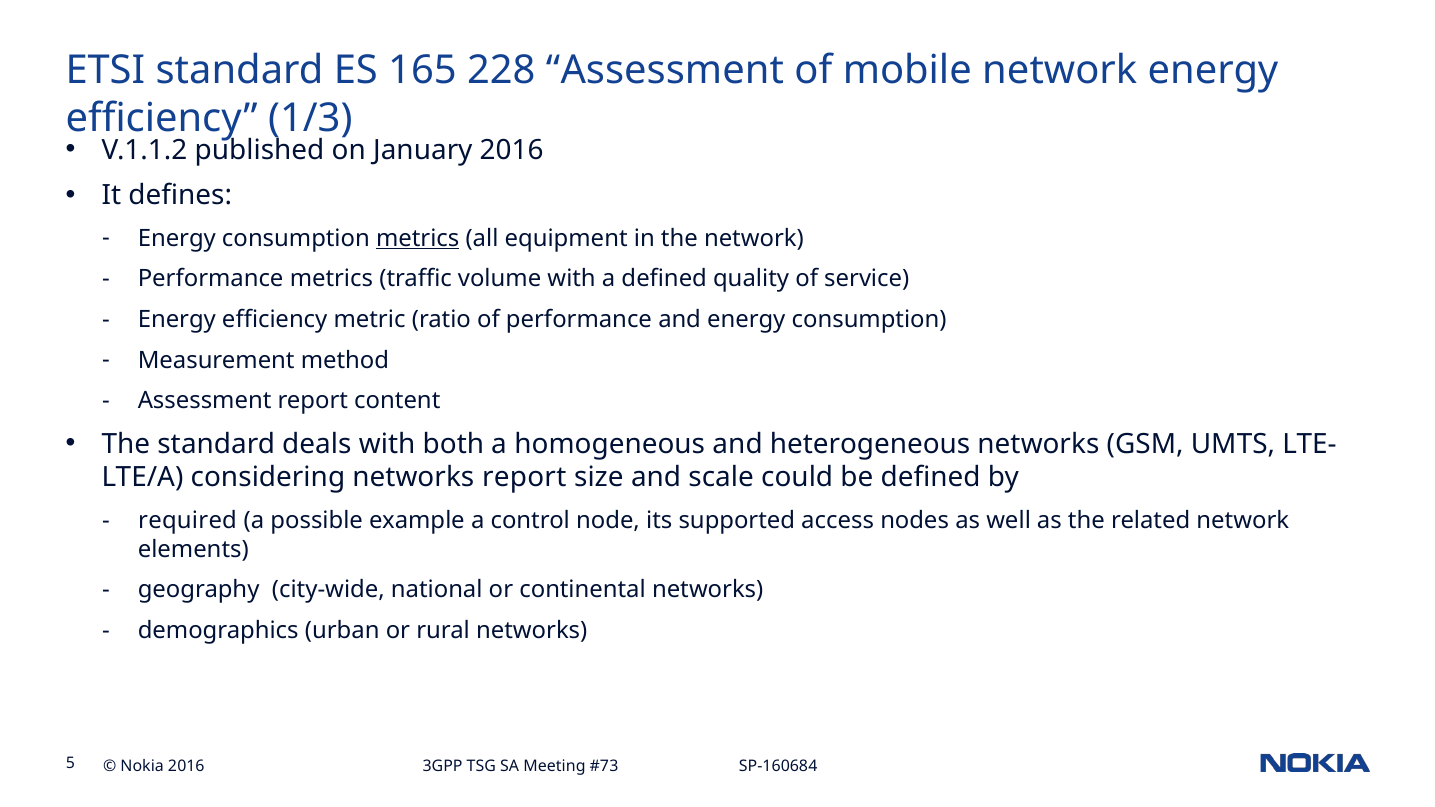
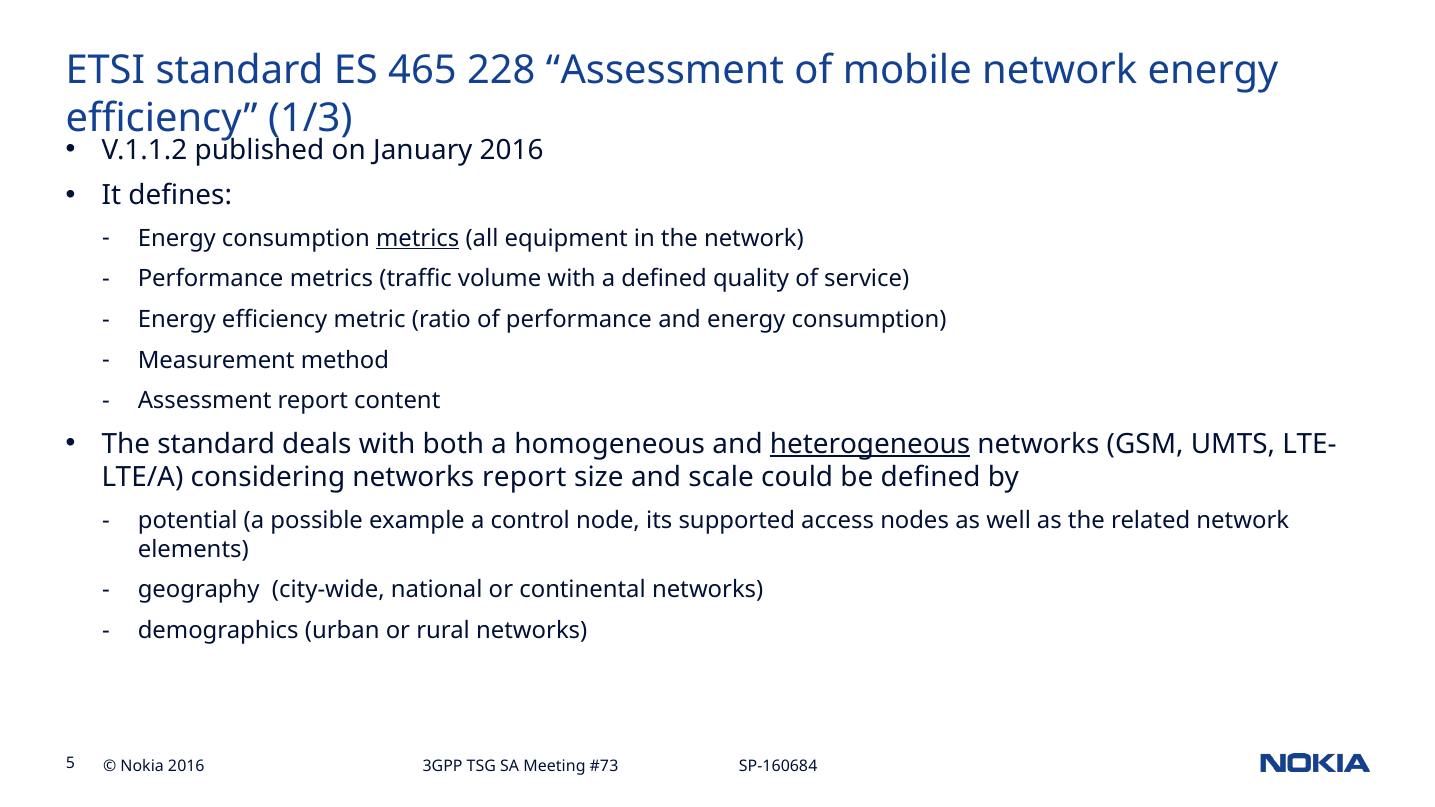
165: 165 -> 465 (422, 71)
heterogeneous underline: none -> present (870, 444)
required: required -> potential (188, 521)
